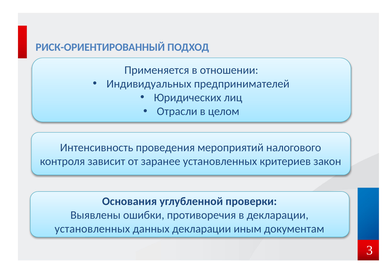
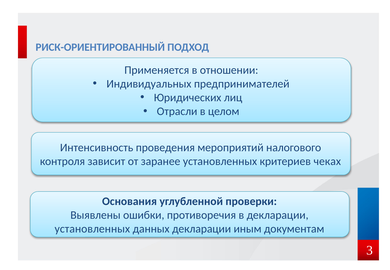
закон: закон -> чеках (327, 161)
